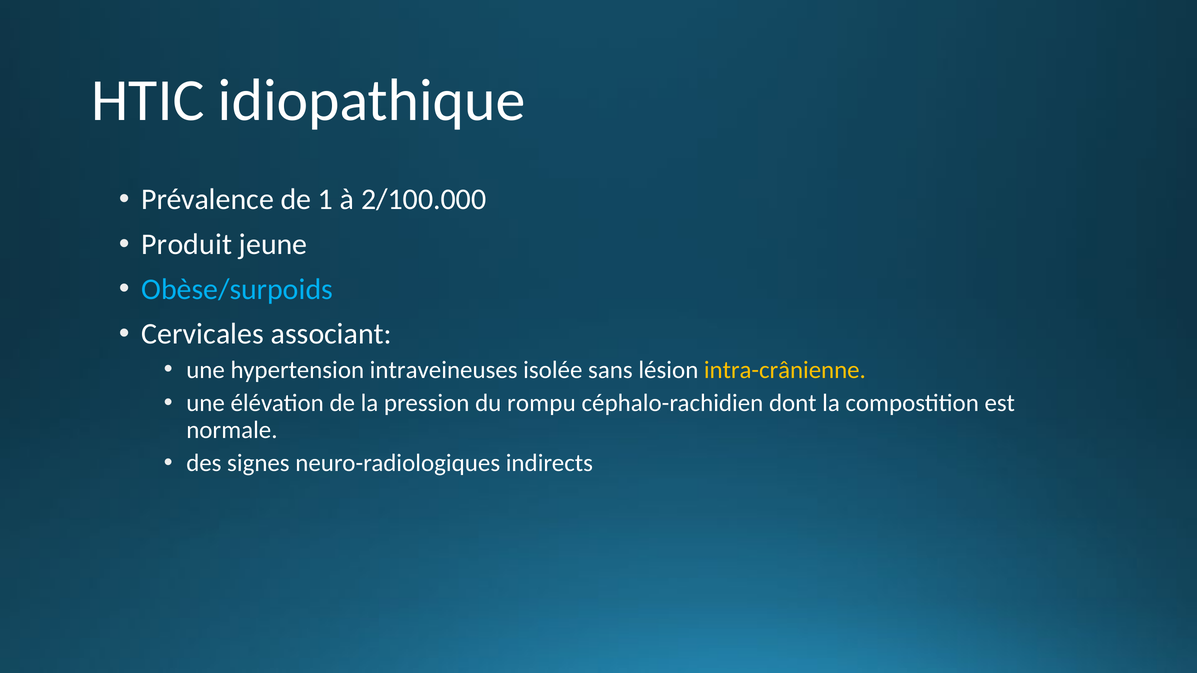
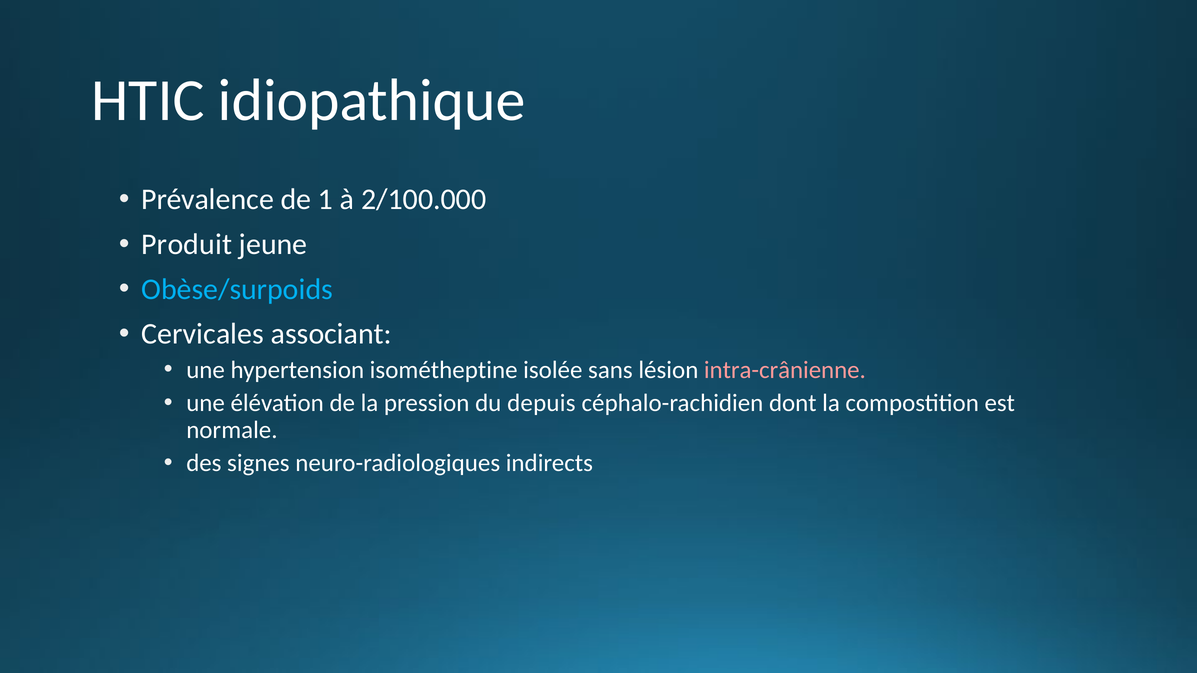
intraveineuses: intraveineuses -> isométheptine (444, 370)
intra-crânienne colour: yellow -> pink (785, 370)
rompu: rompu -> depuis (541, 403)
